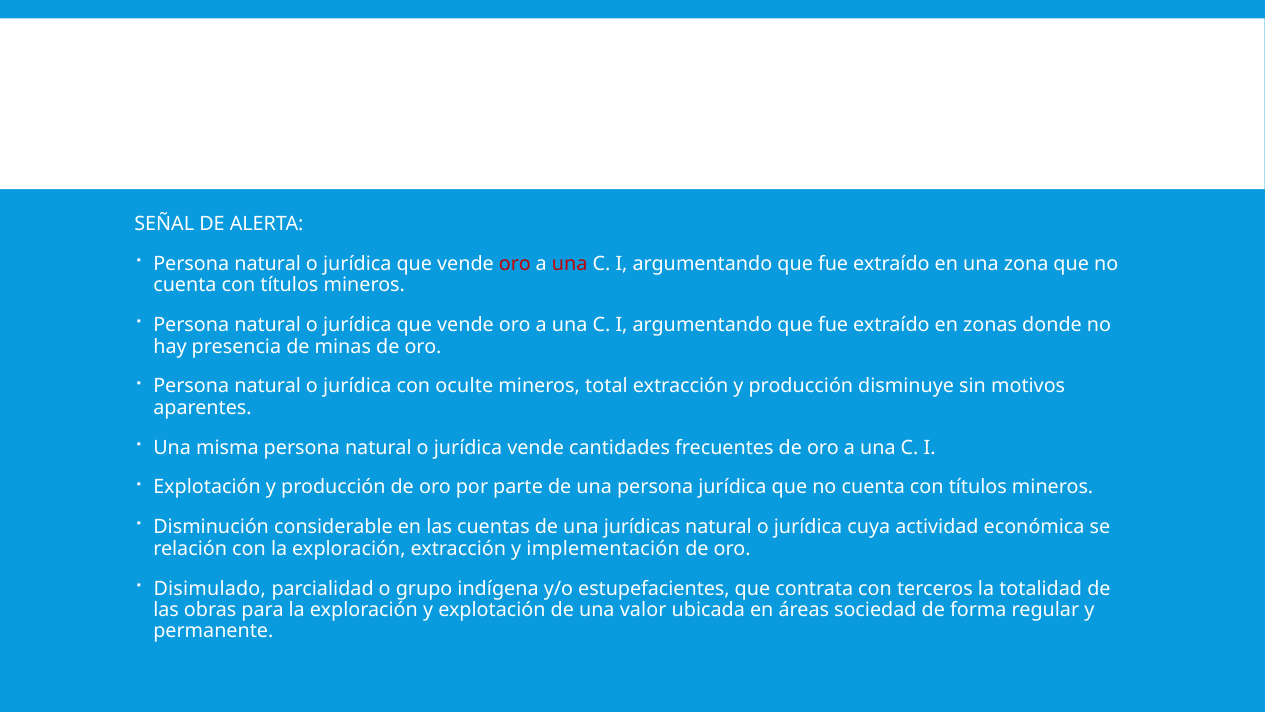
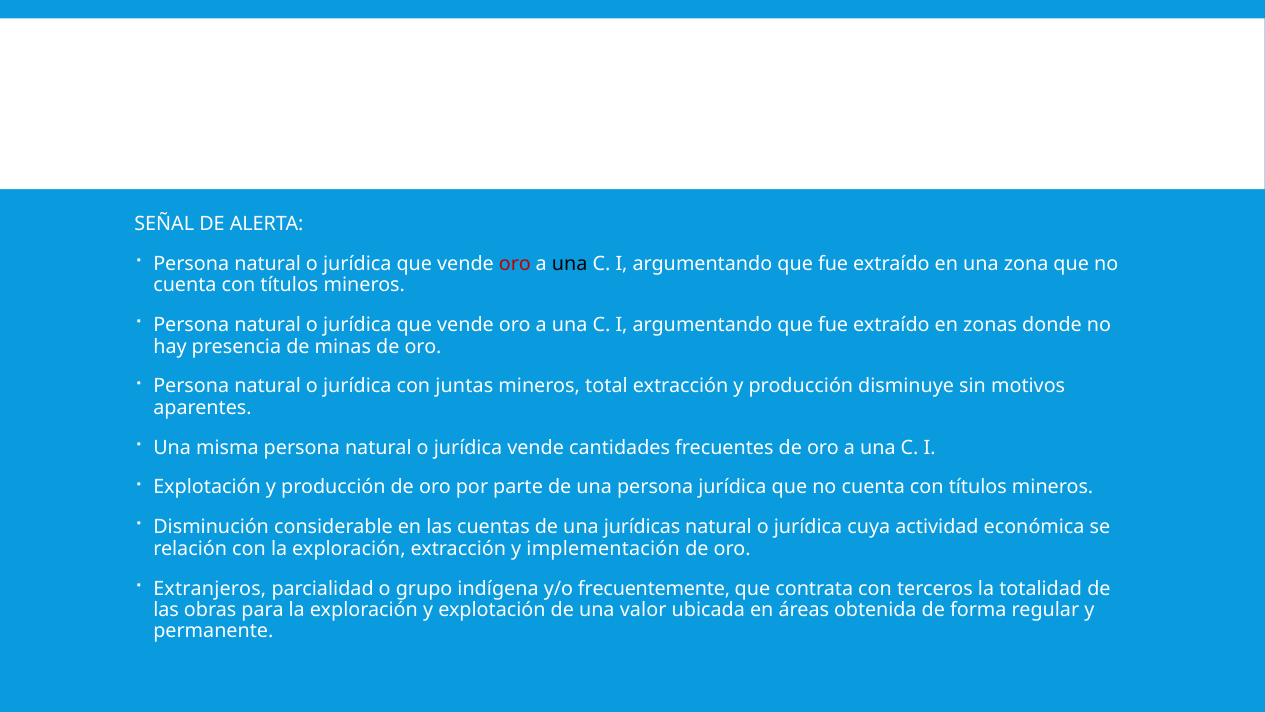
una colour: red -> black (570, 264)
oculte: oculte -> juntas (464, 386)
Disimulado: Disimulado -> Extranjeros (210, 588)
estupefacientes: estupefacientes -> frecuentemente (654, 588)
sociedad: sociedad -> obtenida (875, 610)
